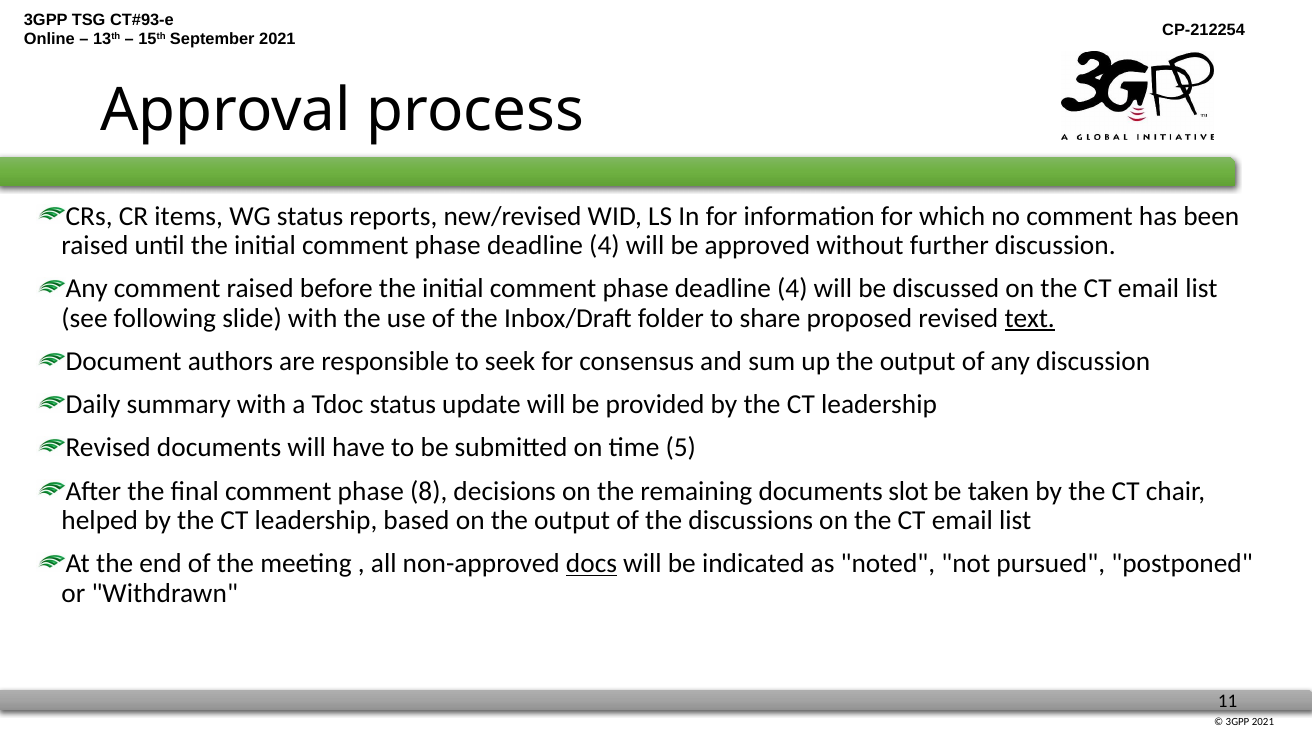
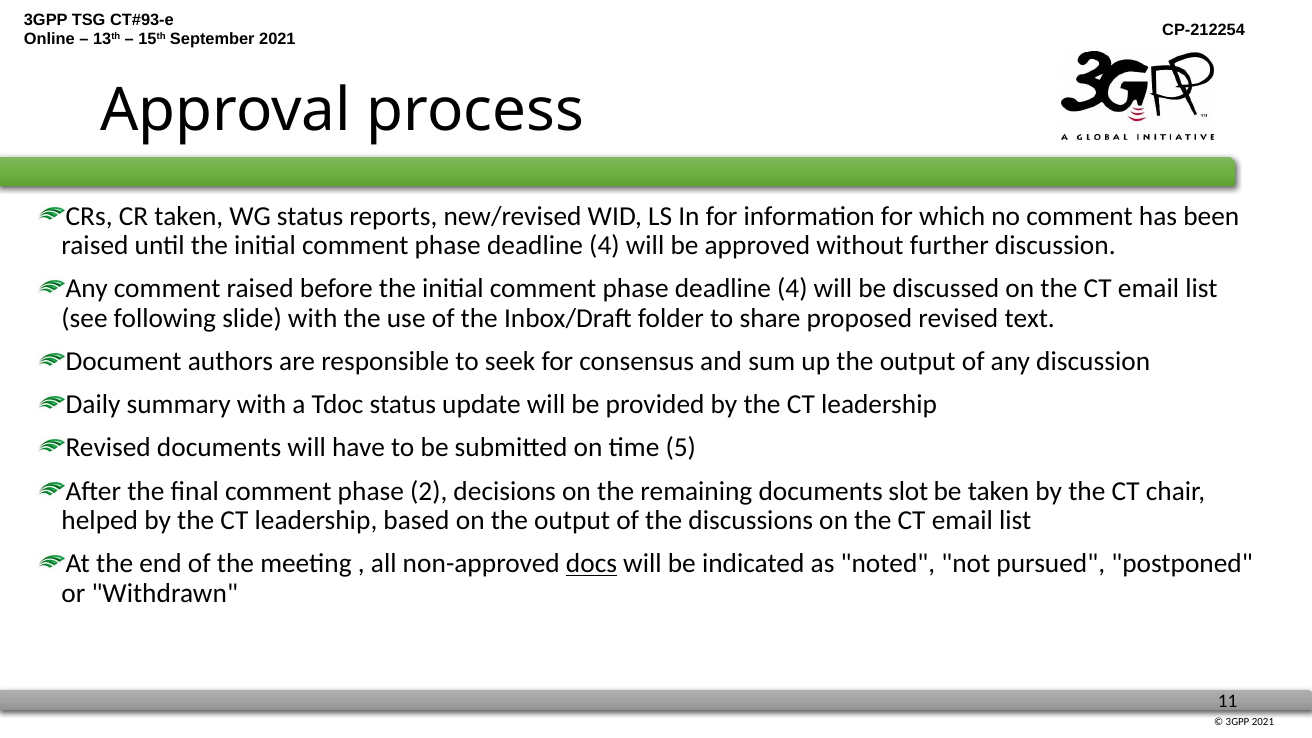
CR items: items -> taken (189, 216)
text underline: present -> none (1030, 318)
8: 8 -> 2 (429, 491)
